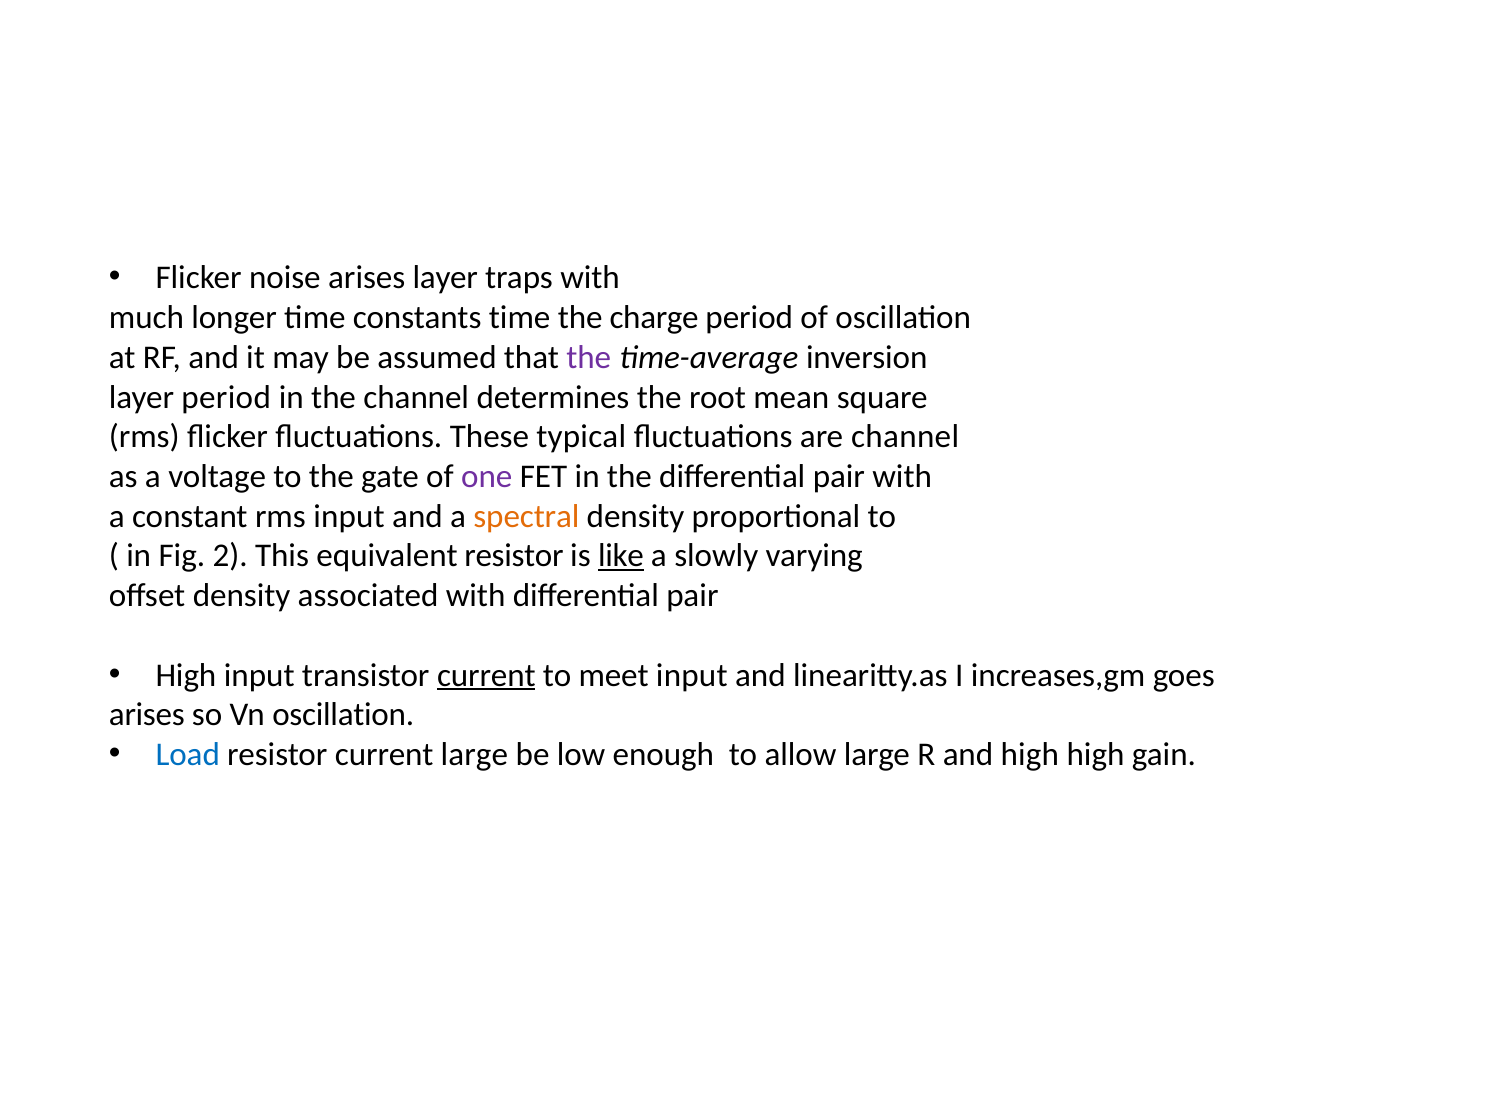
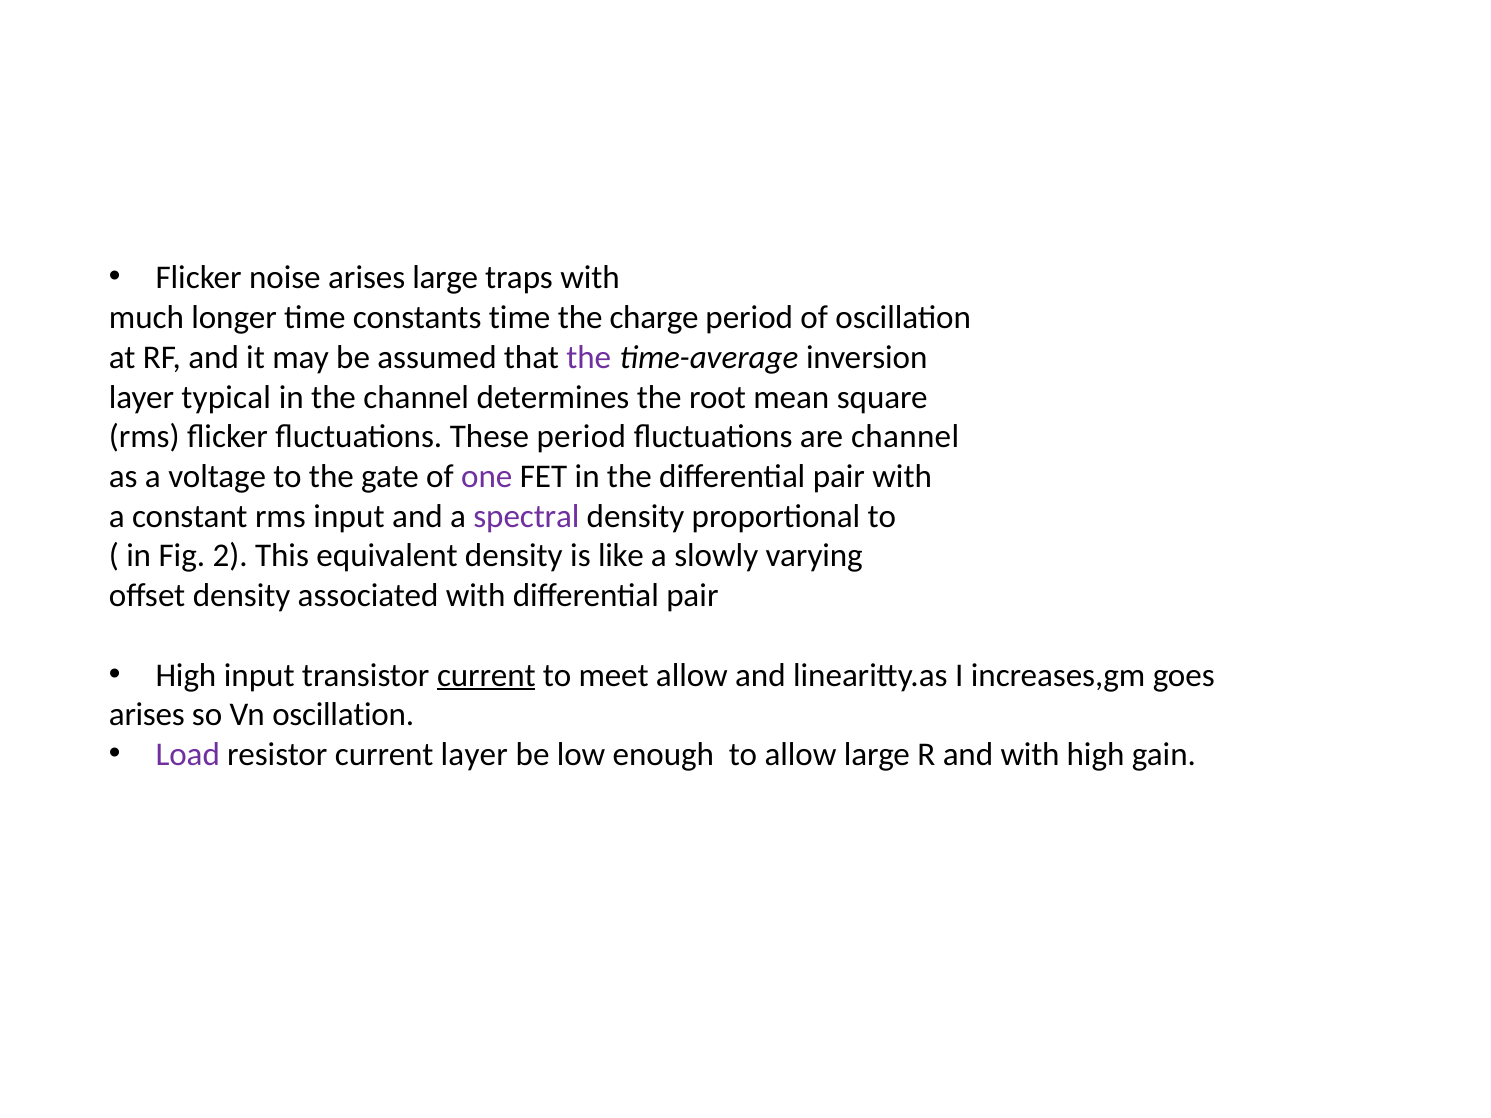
arises layer: layer -> large (445, 278)
layer period: period -> typical (226, 397)
These typical: typical -> period (581, 437)
spectral colour: orange -> purple (526, 516)
equivalent resistor: resistor -> density (514, 556)
like underline: present -> none (621, 556)
meet input: input -> allow (692, 675)
Load colour: blue -> purple (188, 755)
current large: large -> layer (474, 755)
and high: high -> with (1030, 755)
